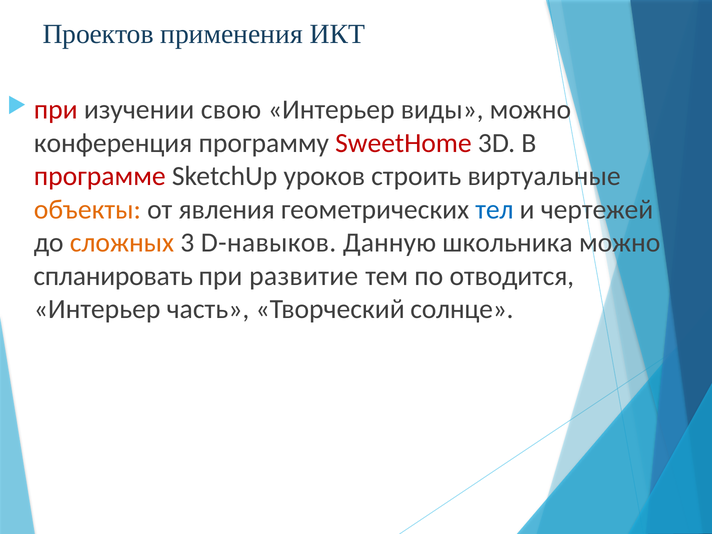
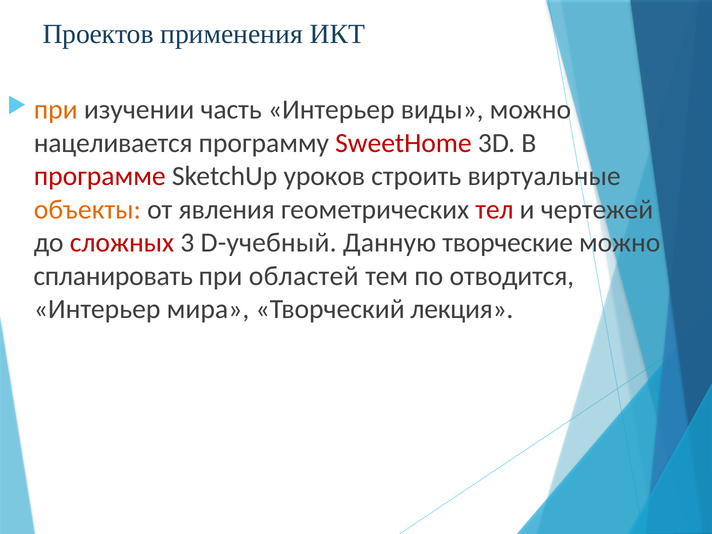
при colour: red -> orange (56, 110)
свою: свою -> часть (231, 110)
конференция: конференция -> нацеливается (113, 143)
тел colour: blue -> red (494, 209)
сложных colour: orange -> red (122, 243)
D-навыков: D-навыков -> D-учебный (269, 243)
школьника: школьника -> творческие (508, 243)
развитие: развитие -> областей (304, 276)
часть: часть -> мира (208, 309)
солнце: солнце -> лекция (462, 309)
